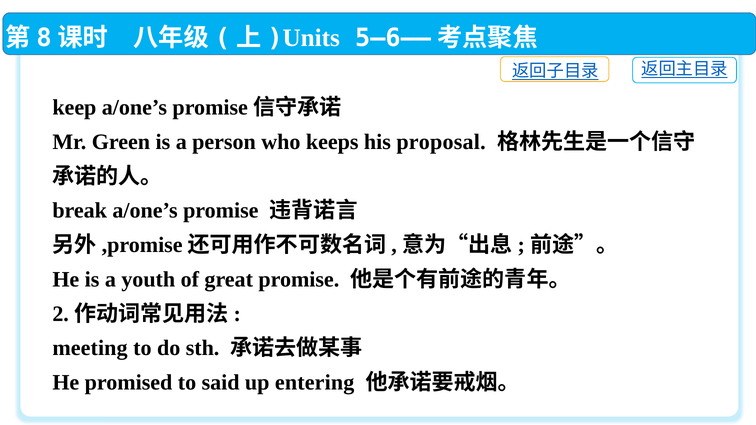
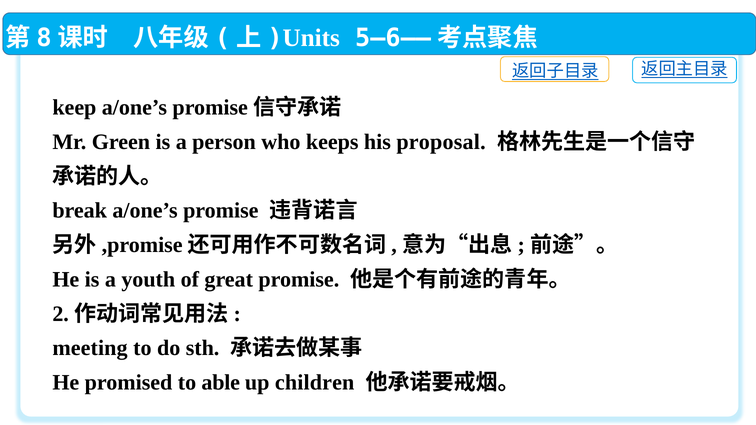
said: said -> able (221, 383)
entering: entering -> children (315, 383)
